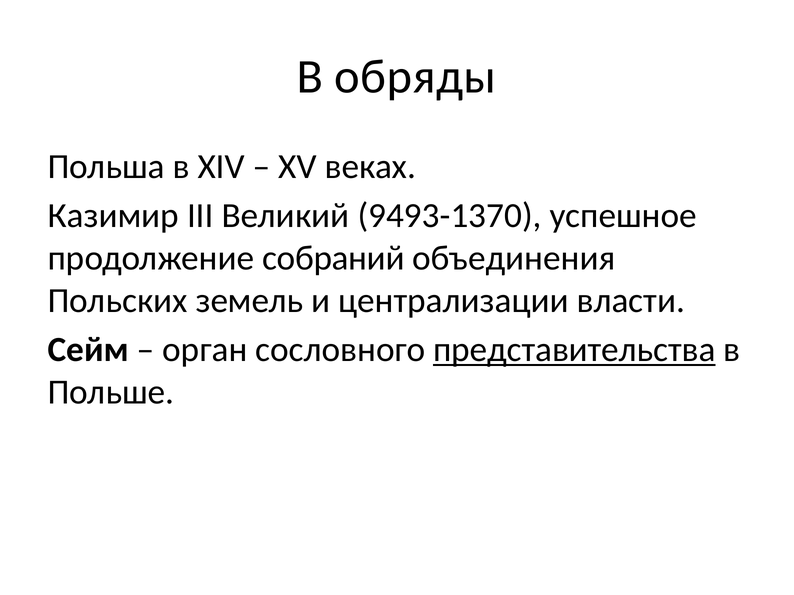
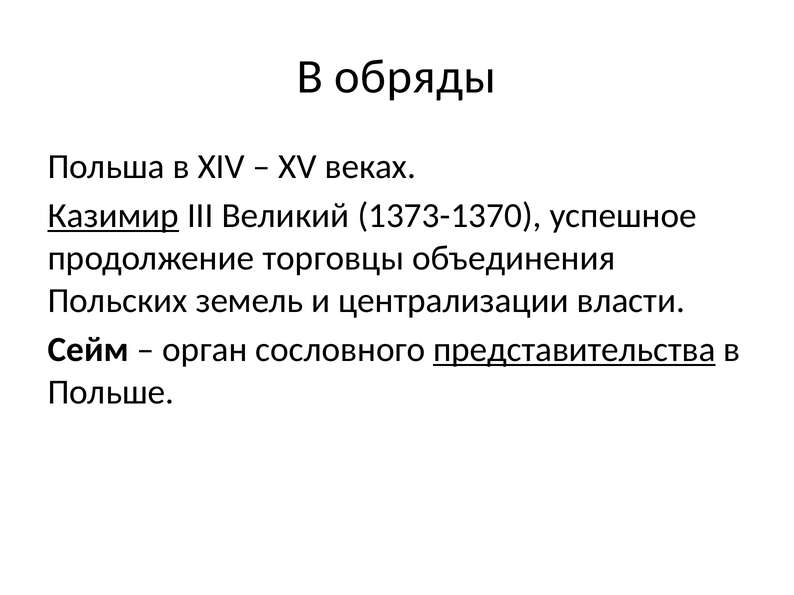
Казимир underline: none -> present (113, 216)
9493-1370: 9493-1370 -> 1373-1370 (450, 216)
собраний: собраний -> торговцы (333, 258)
